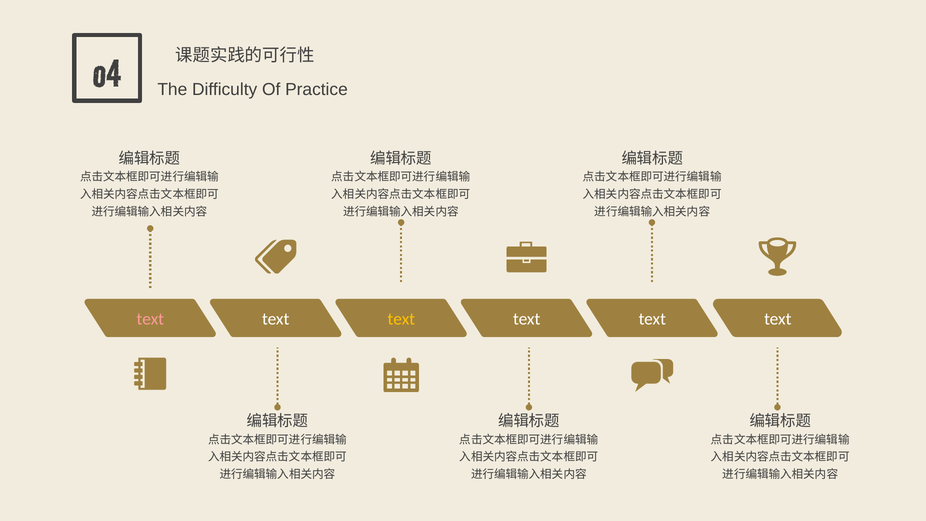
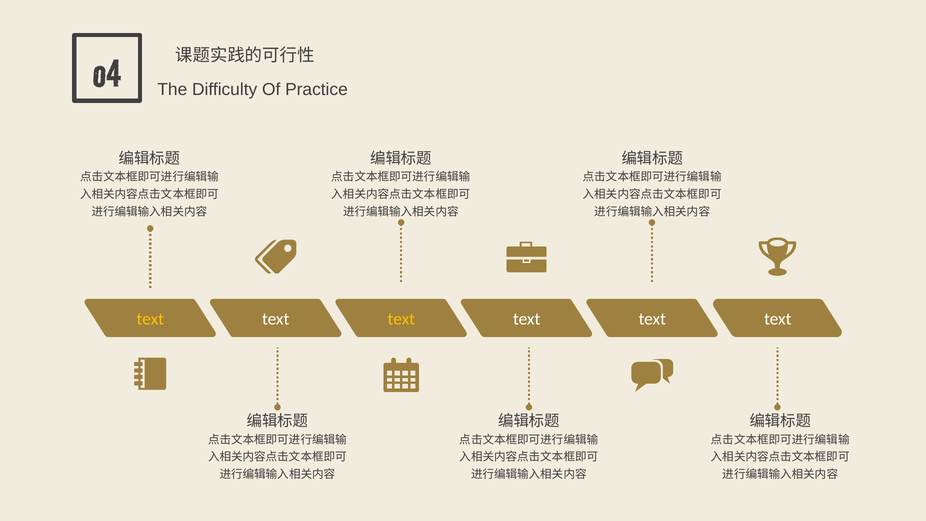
text colour: pink -> yellow (150, 319)
